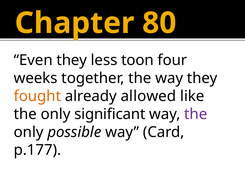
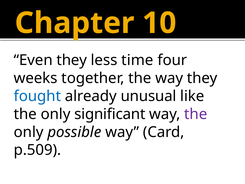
80: 80 -> 10 (159, 23)
toon: toon -> time (137, 60)
fought colour: orange -> blue (37, 96)
allowed: allowed -> unusual (149, 96)
p.177: p.177 -> p.509 (37, 150)
